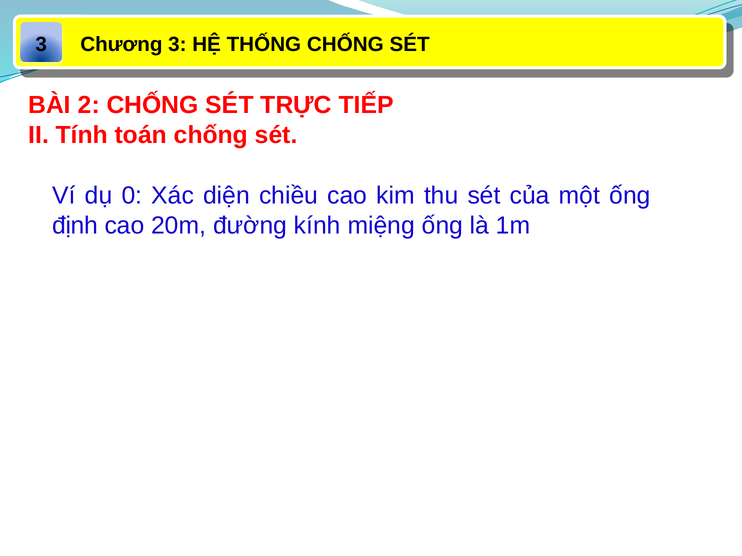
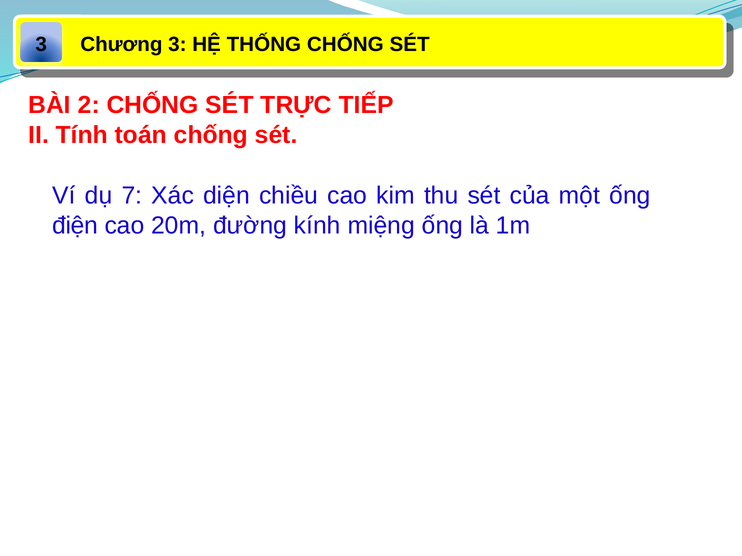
0: 0 -> 7 (132, 196)
định: định -> điện (75, 226)
